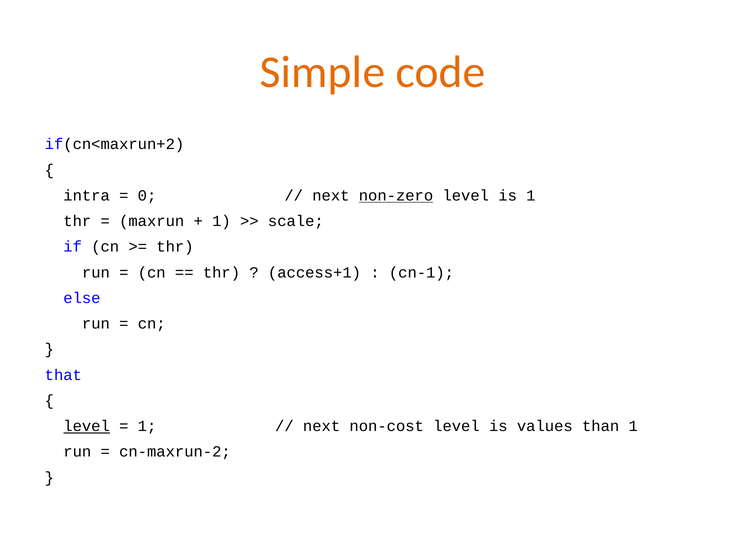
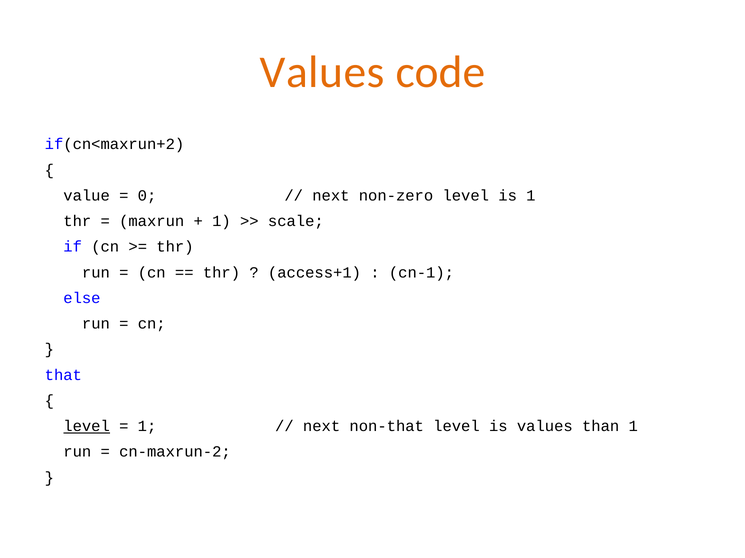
Simple: Simple -> Values (322, 72)
intra: intra -> value (87, 196)
non-zero underline: present -> none (396, 196)
non-cost: non-cost -> non-that (387, 427)
